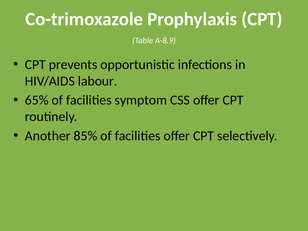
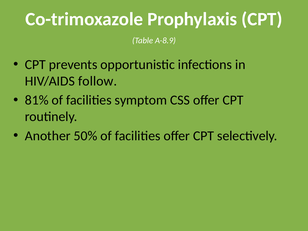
labour: labour -> follow (98, 81)
65%: 65% -> 81% (37, 100)
85%: 85% -> 50% (86, 136)
